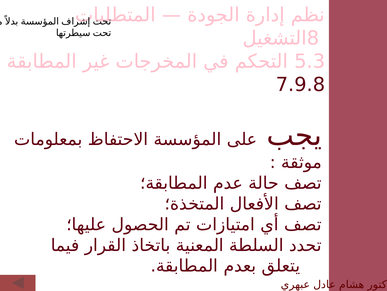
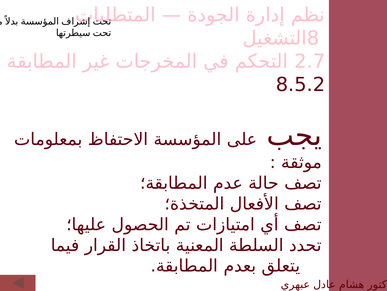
5.3: 5.3 -> 2.7 (310, 61)
7.9.8: 7.9.8 -> 8.5.2 (301, 85)
